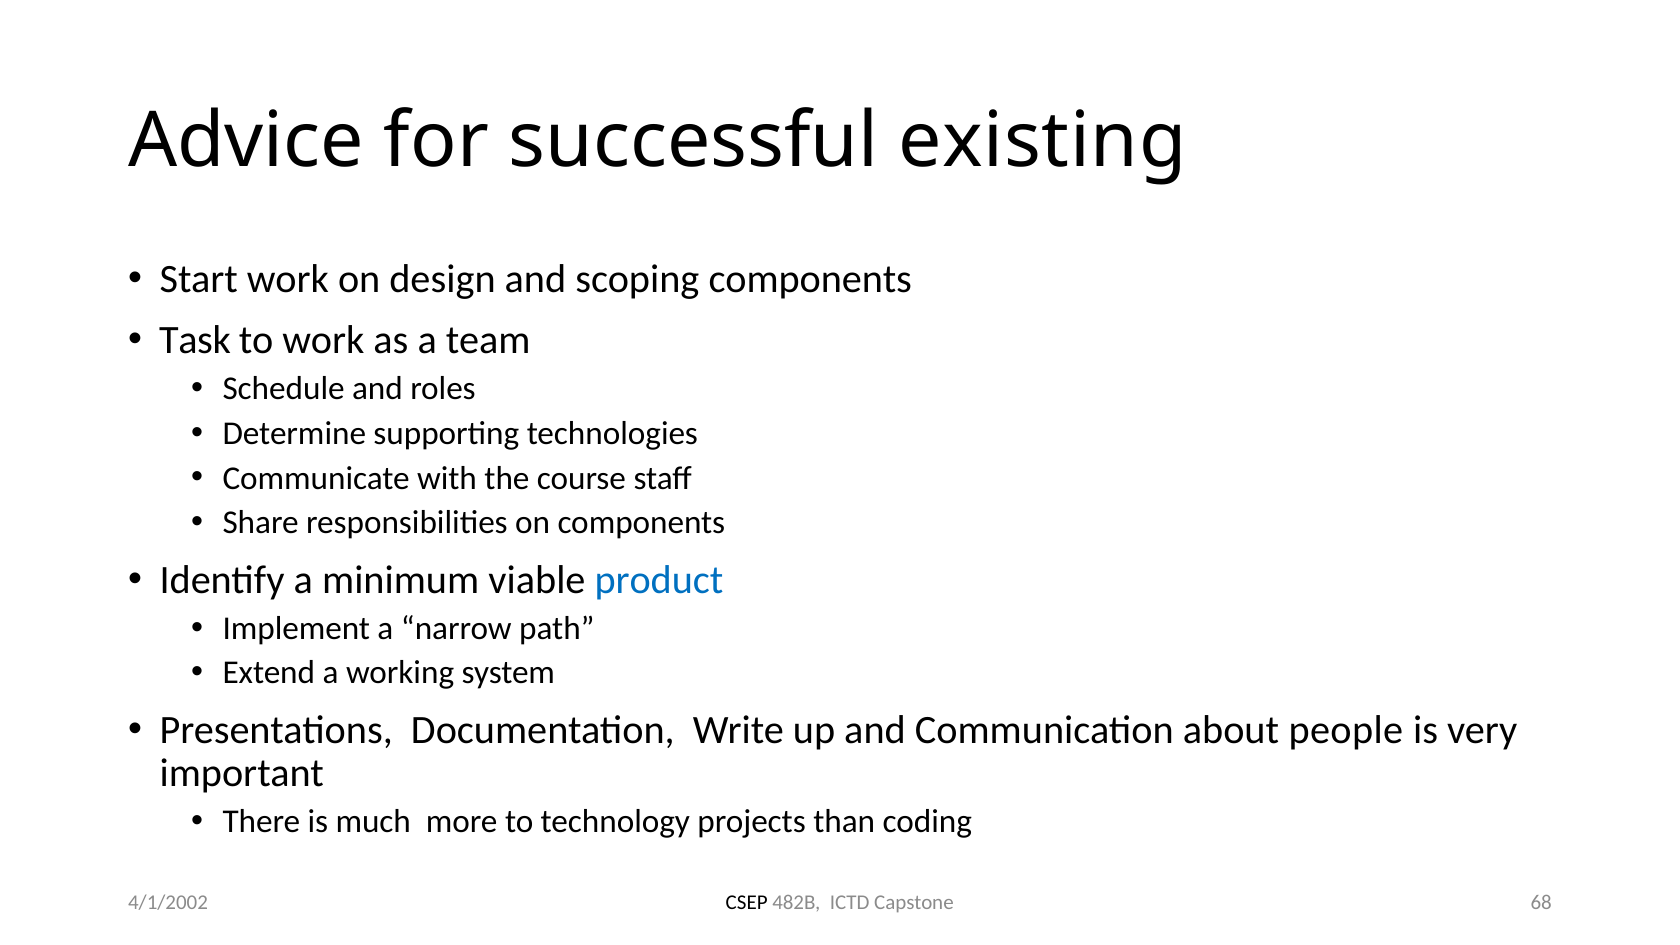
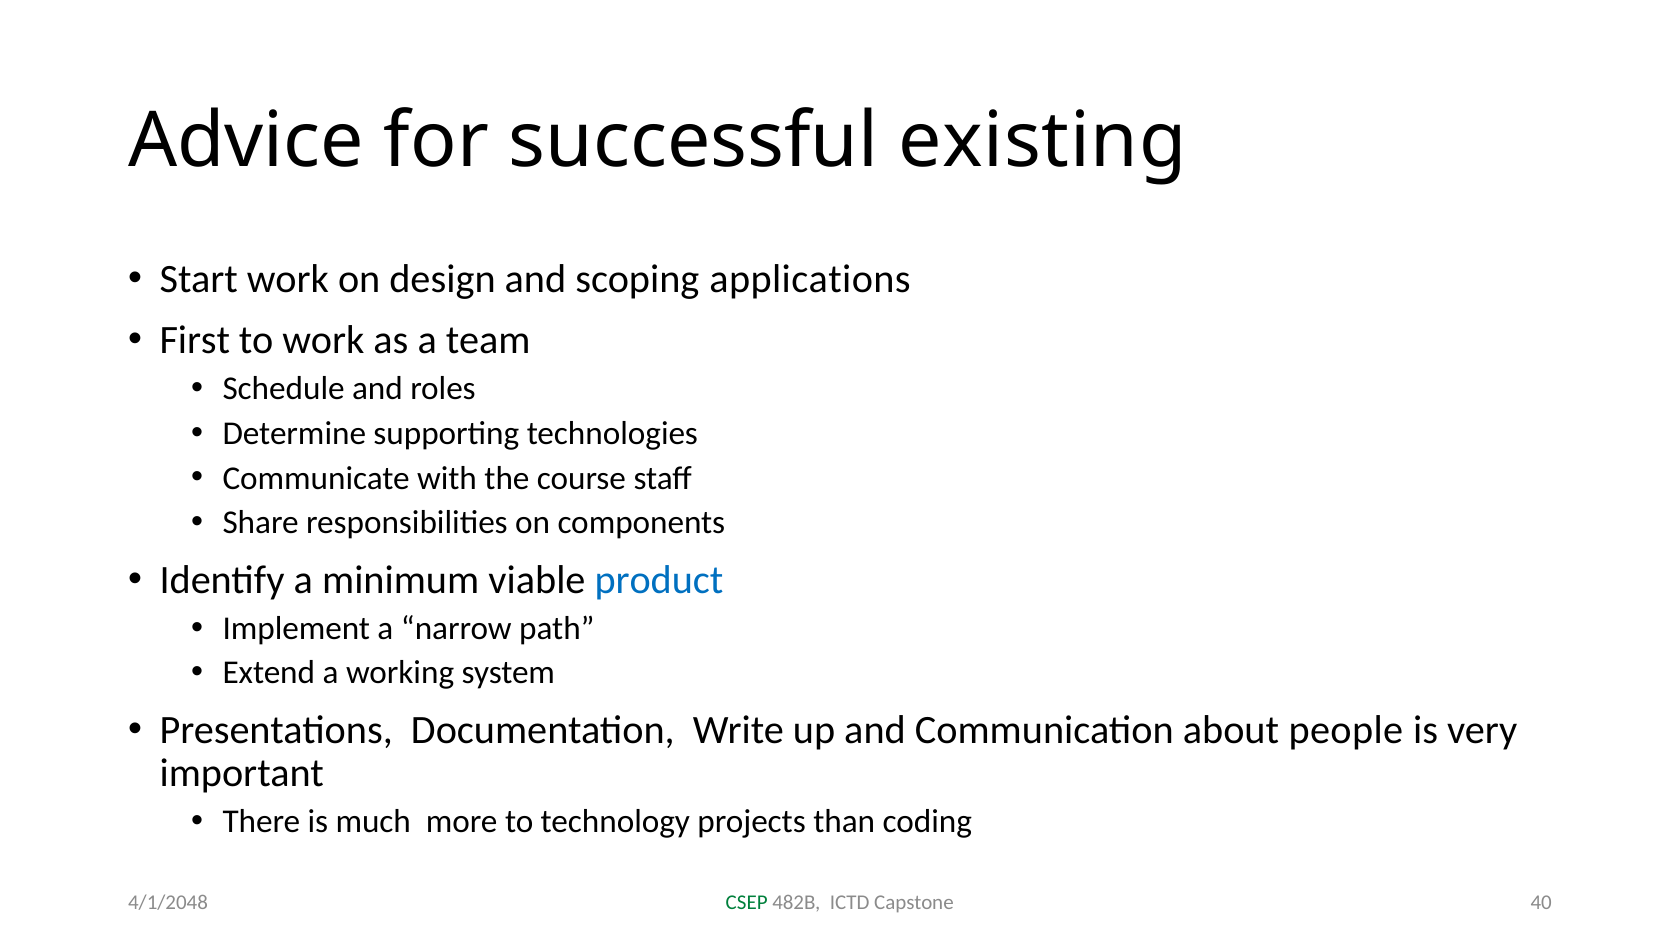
scoping components: components -> applications (810, 279)
Task: Task -> First (195, 340)
CSEP colour: black -> green (747, 902)
68: 68 -> 40 (1541, 902)
4/1/2002: 4/1/2002 -> 4/1/2048 (168, 902)
